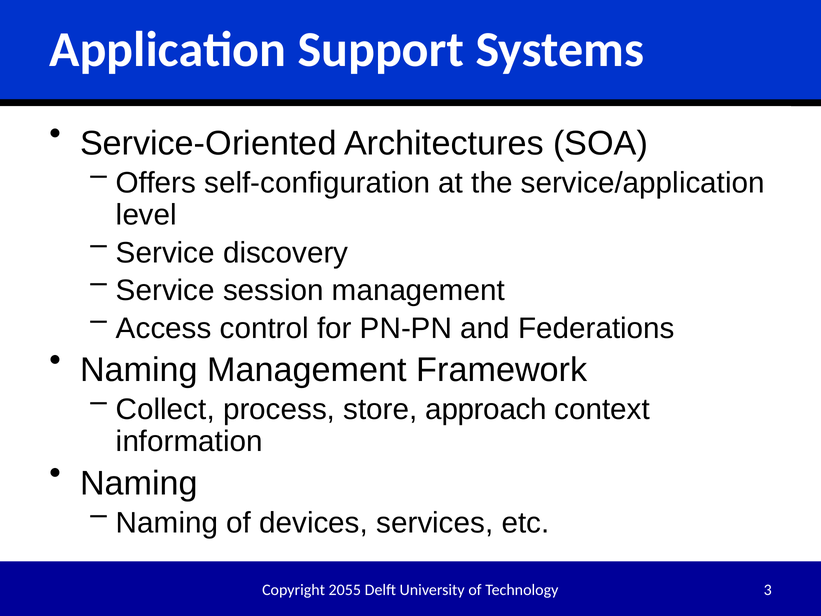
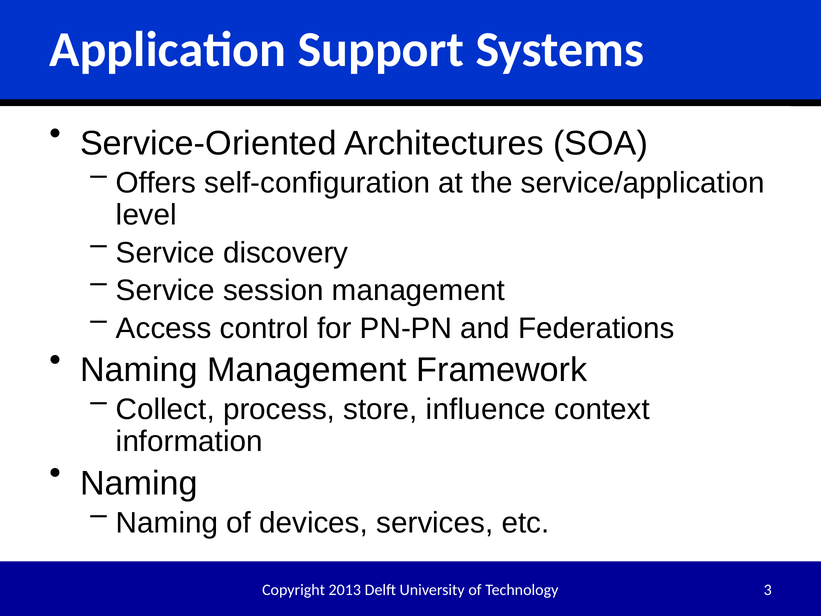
approach: approach -> influence (486, 409)
2055: 2055 -> 2013 (345, 590)
